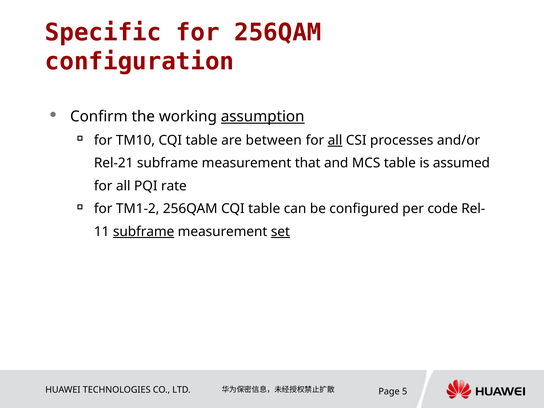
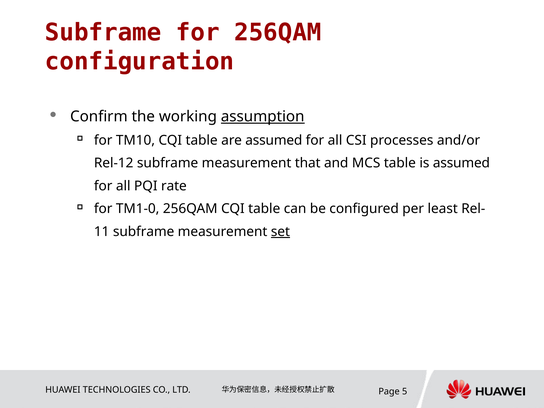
Specific: Specific -> Subframe (103, 32)
are between: between -> assumed (274, 140)
all underline: present -> none (335, 140)
Rel-21: Rel-21 -> Rel-12 (114, 163)
TM1-2: TM1-2 -> TM1-0 (138, 209)
code: code -> least (443, 209)
subframe underline: present -> none (144, 232)
